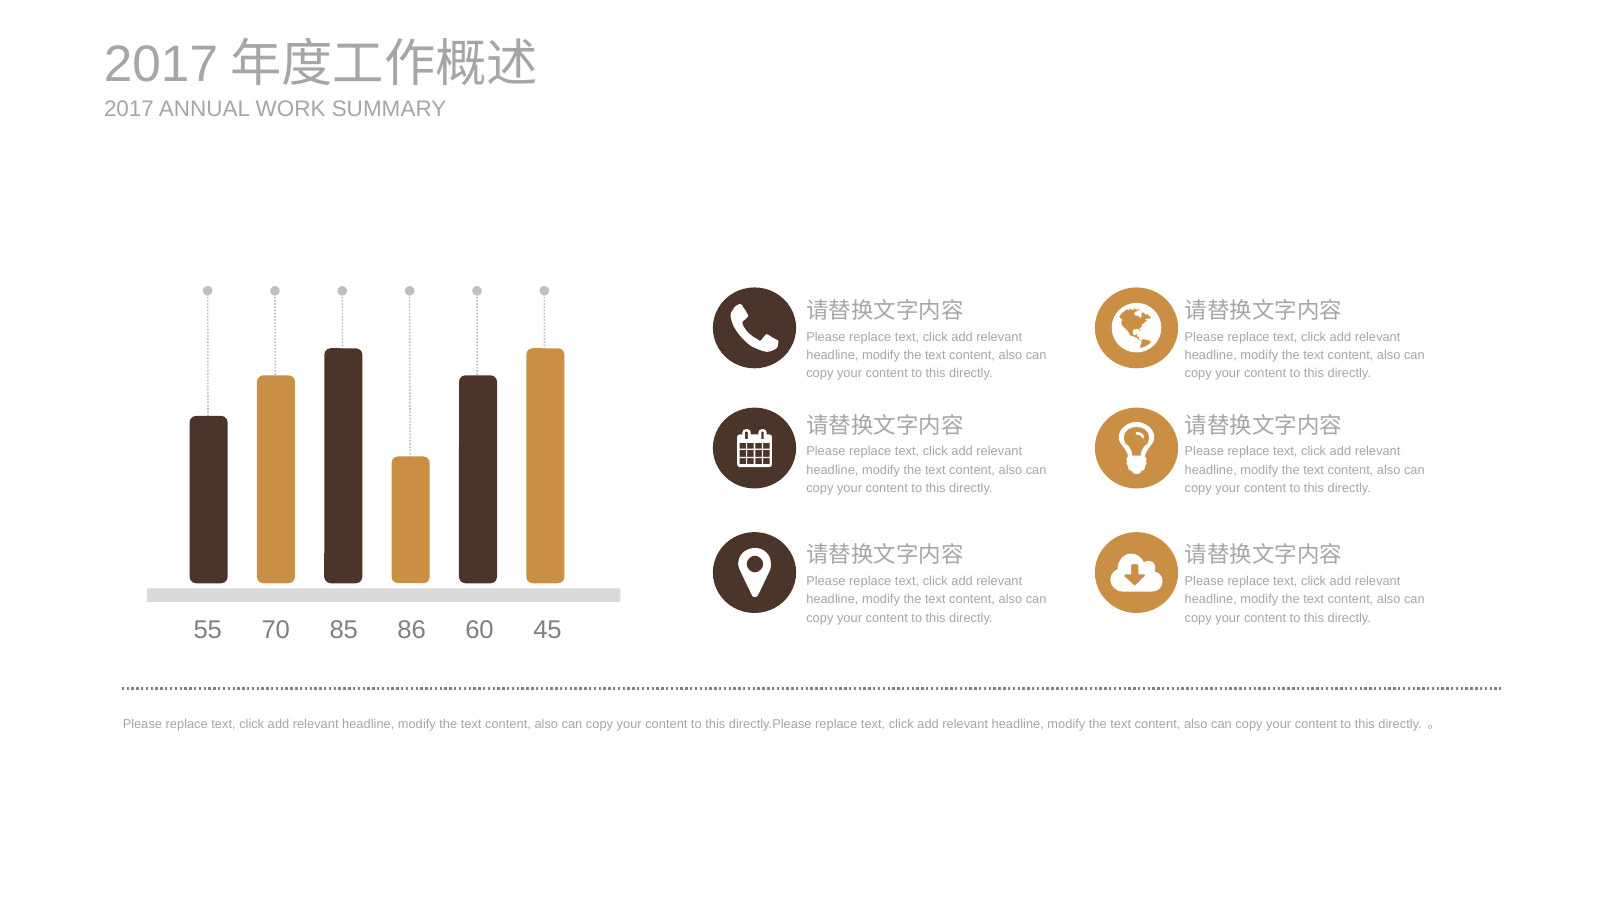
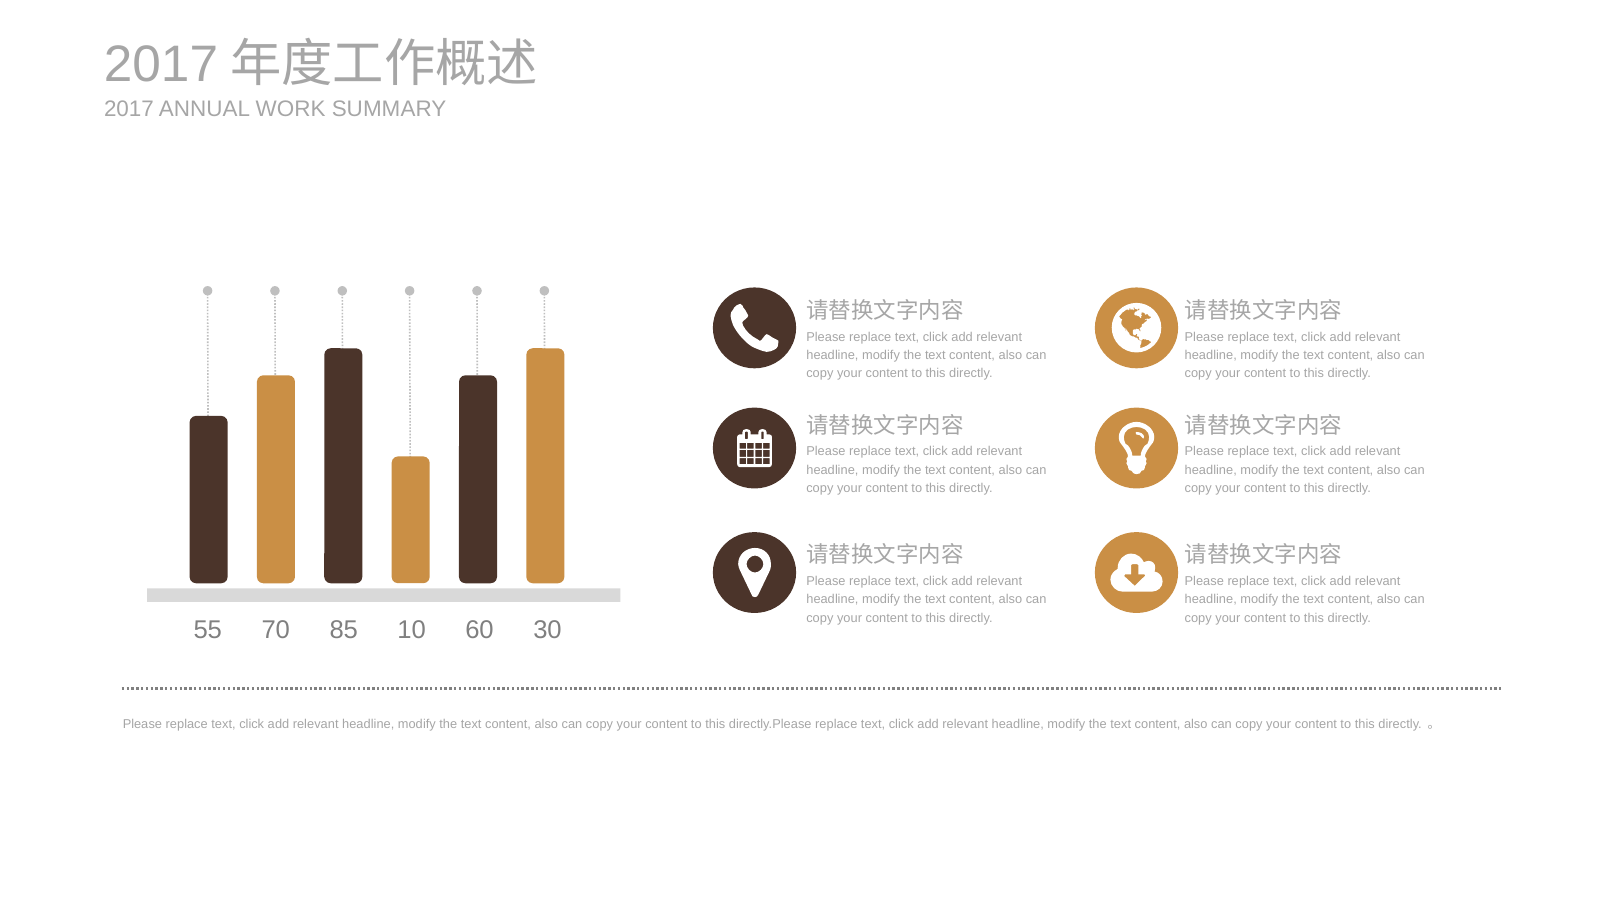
86: 86 -> 10 (412, 630)
45: 45 -> 30 (548, 630)
